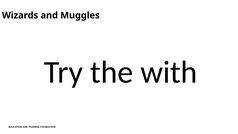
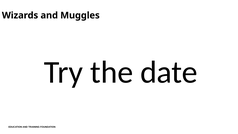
with: with -> date (169, 72)
